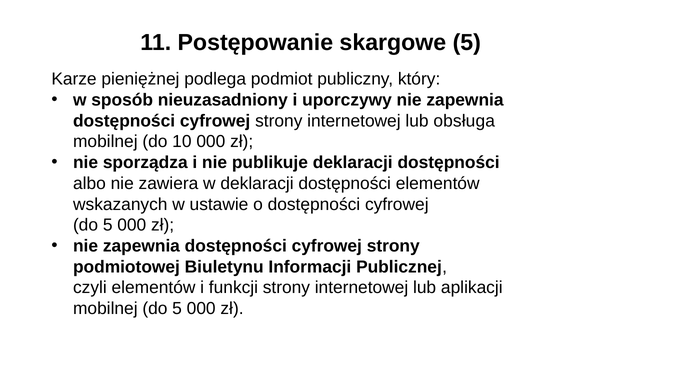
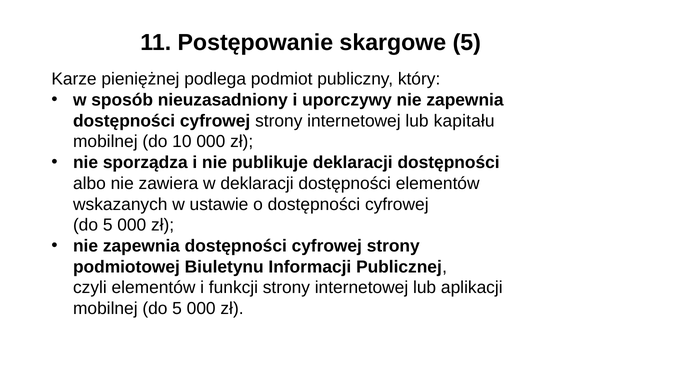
obsługa: obsługa -> kapitału (464, 121)
